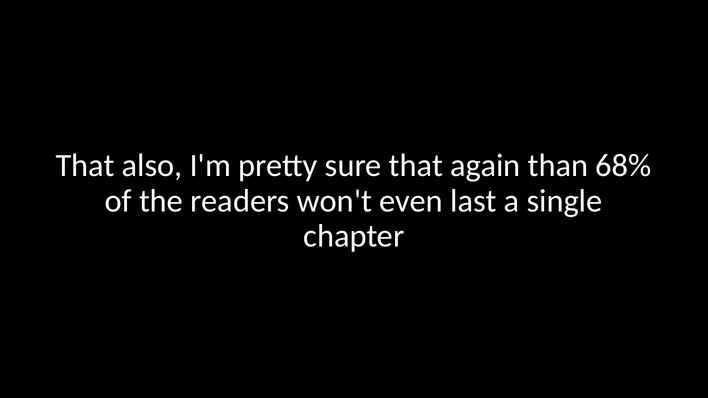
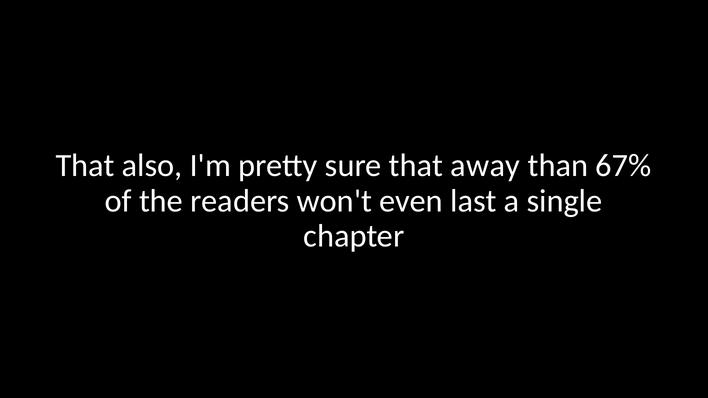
again: again -> away (485, 166)
68%: 68% -> 67% (623, 166)
